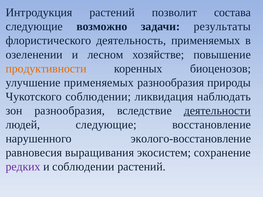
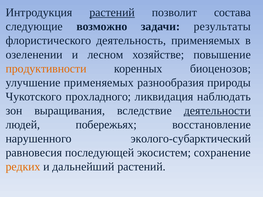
растений underline: none -> present (112, 13)
Чукотского соблюдении: соблюдении -> прохладного (98, 97)
зон разнообразия: разнообразия -> выращивания (70, 111)
людей следующие: следующие -> побережьях (106, 125)
эколого-восстановление: эколого-восстановление -> эколого-субарктический (191, 139)
выращивания: выращивания -> последующей (100, 153)
редких colour: purple -> orange (23, 167)
и соблюдении: соблюдении -> дальнейший (83, 167)
